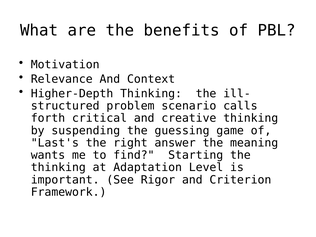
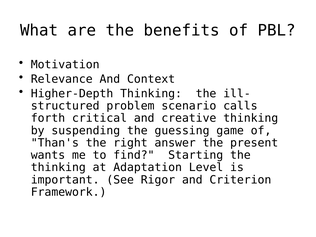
Last's: Last's -> Than's (55, 143)
meaning: meaning -> present (254, 143)
